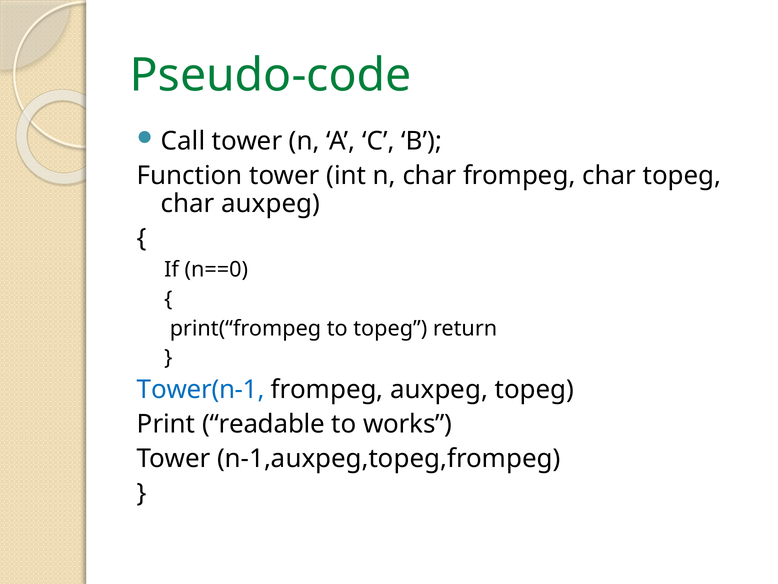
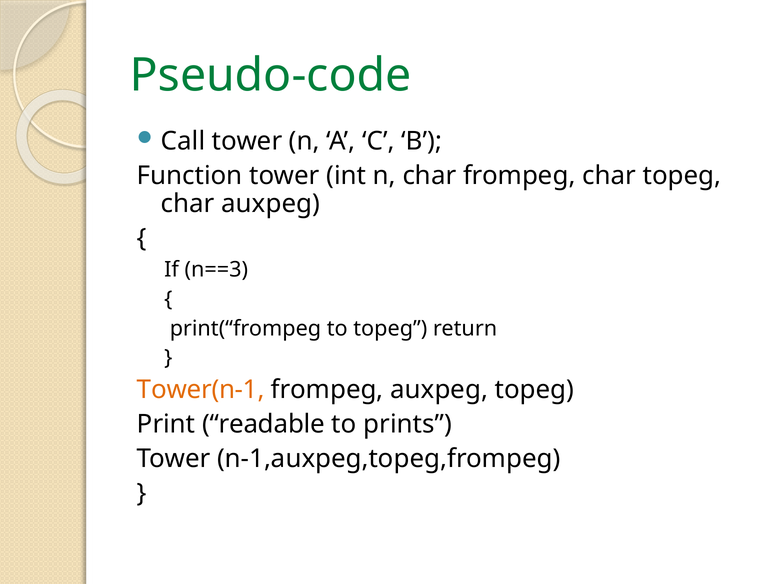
n==0: n==0 -> n==3 (216, 270)
Tower(n-1 colour: blue -> orange (201, 390)
works: works -> prints (408, 424)
